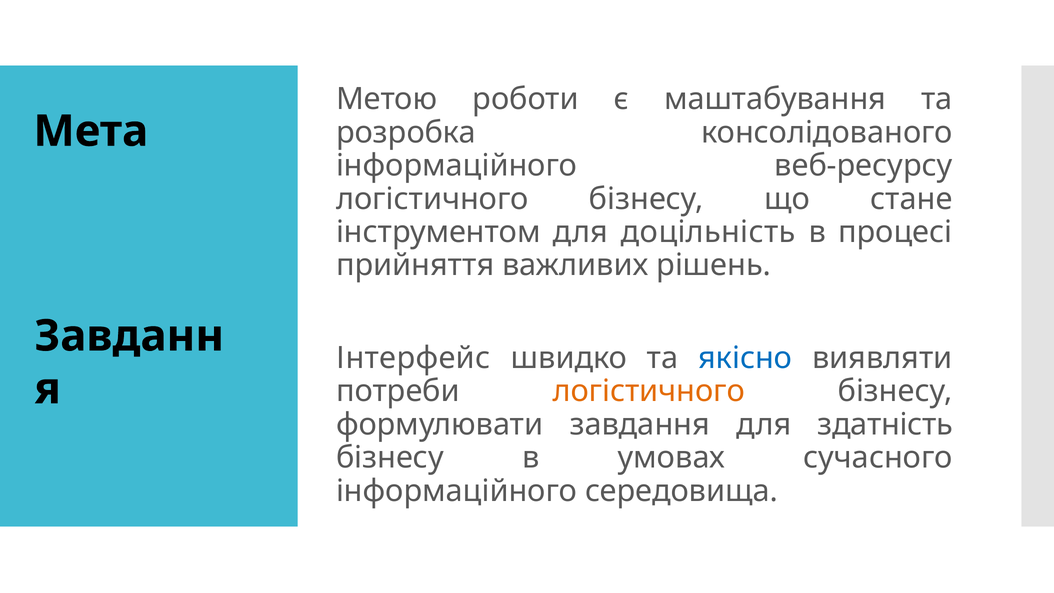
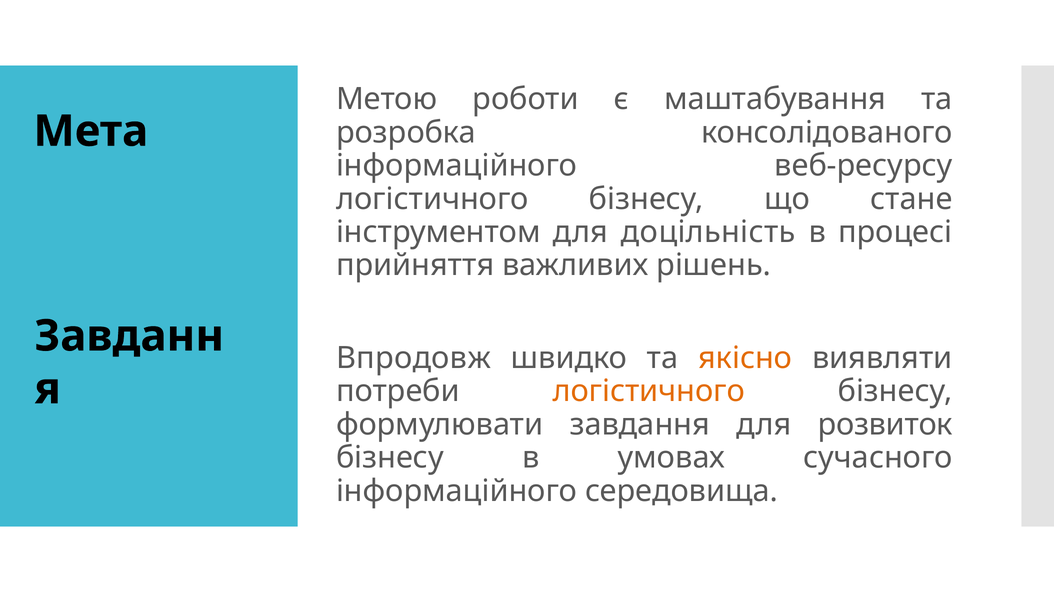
Інтерфейс: Інтерфейс -> Впродовж (413, 358)
якісно colour: blue -> orange (745, 358)
здатність: здатність -> розвиток (885, 424)
